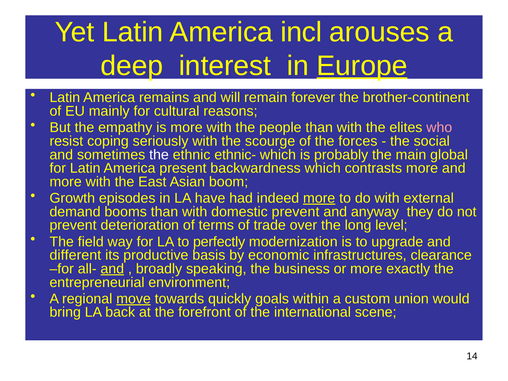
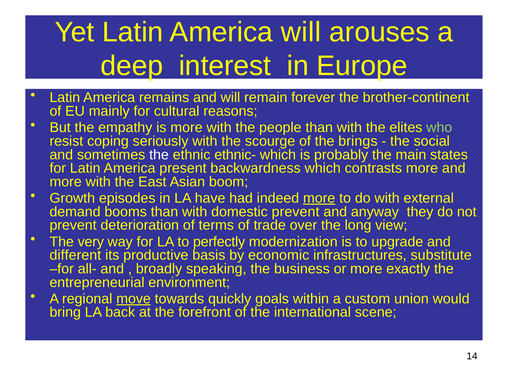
America incl: incl -> will (301, 32)
Europe underline: present -> none (362, 66)
who colour: pink -> light green (439, 128)
forces: forces -> brings (358, 141)
global: global -> states (449, 155)
level: level -> view (391, 225)
field: field -> very (91, 242)
clearance: clearance -> substitute (441, 255)
and underline: present -> none (112, 269)
